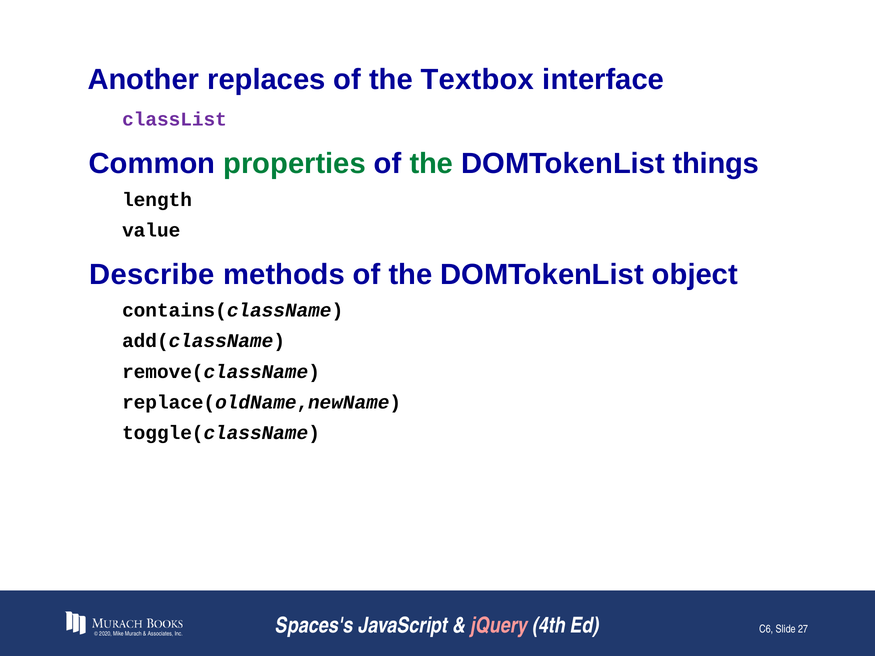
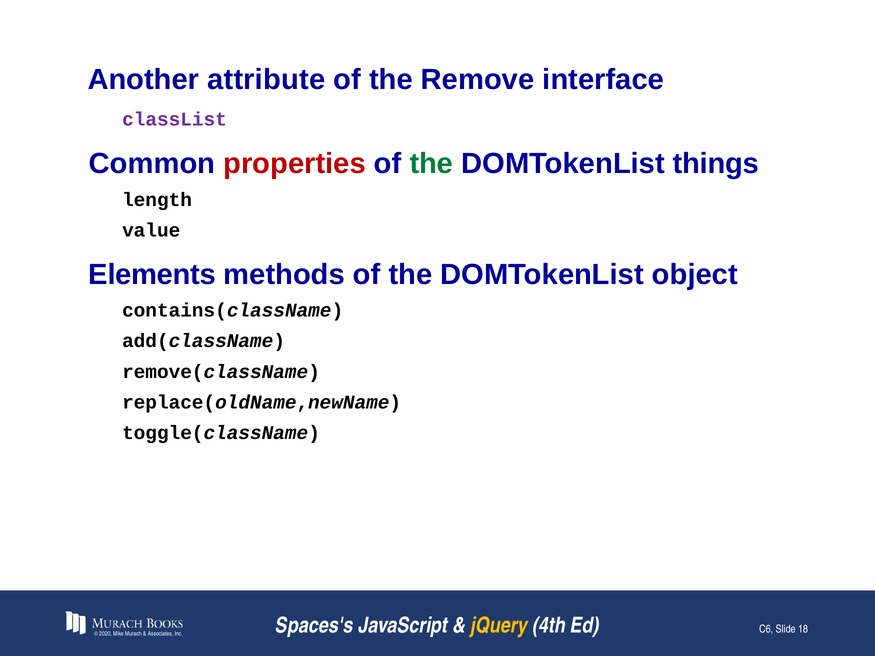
replaces: replaces -> attribute (266, 79)
Textbox: Textbox -> Remove (478, 79)
properties colour: green -> red (295, 164)
Describe: Describe -> Elements (152, 275)
jQuery colour: pink -> yellow (499, 626)
27: 27 -> 18 (803, 630)
